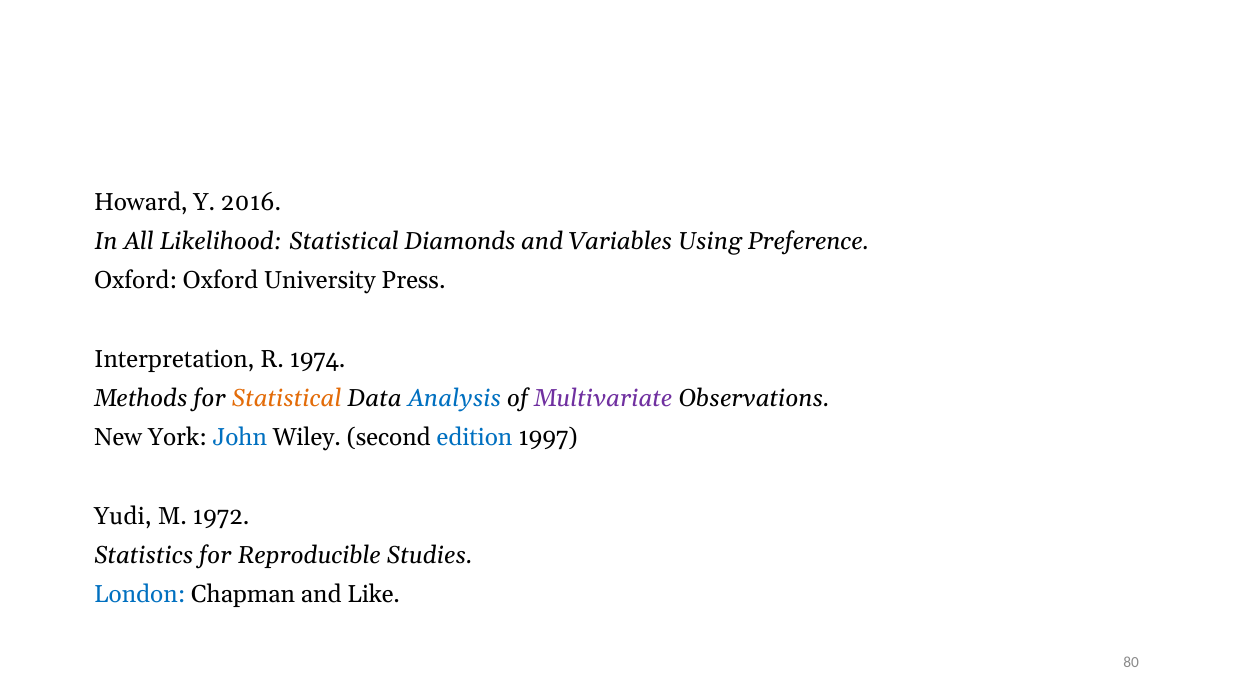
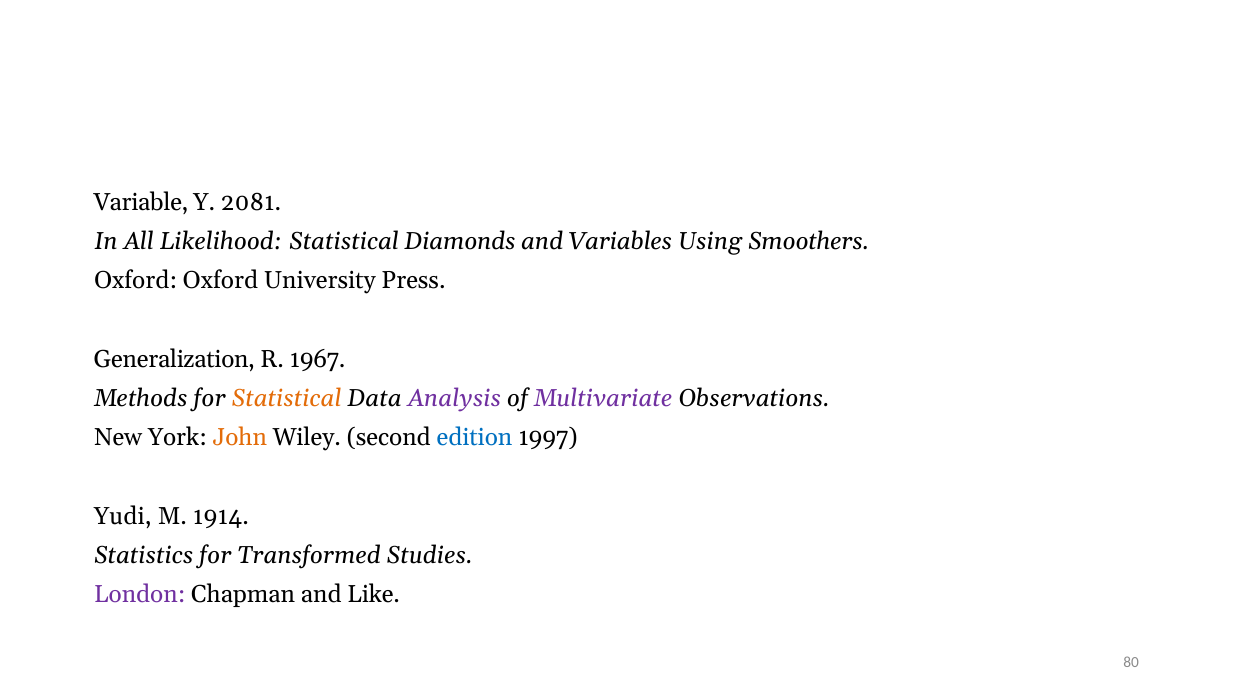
Howard: Howard -> Variable (141, 202)
2016: 2016 -> 2081 (251, 202)
Preference: Preference -> Smoothers (809, 241)
Interpretation: Interpretation -> Generalization (174, 359)
1974: 1974 -> 1967 (318, 359)
Analysis colour: blue -> purple (454, 398)
John colour: blue -> orange (240, 438)
1972: 1972 -> 1914 (221, 516)
Reproducible: Reproducible -> Transformed (309, 555)
London colour: blue -> purple (140, 594)
